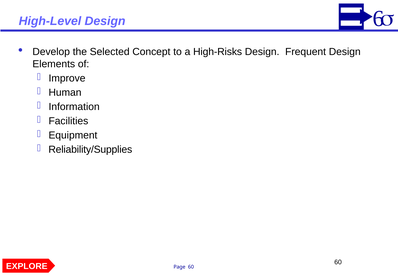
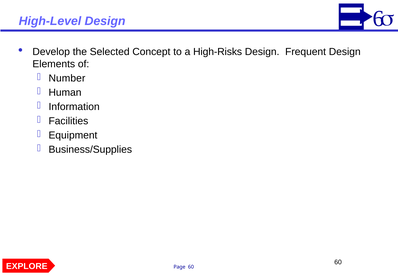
Improve: Improve -> Number (67, 78)
Reliability/Supplies: Reliability/Supplies -> Business/Supplies (90, 150)
